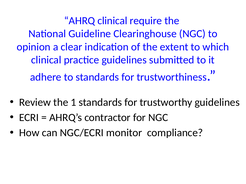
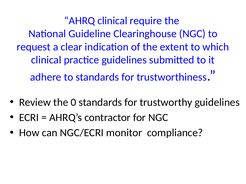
opinion: opinion -> request (34, 47)
1: 1 -> 0 (73, 103)
